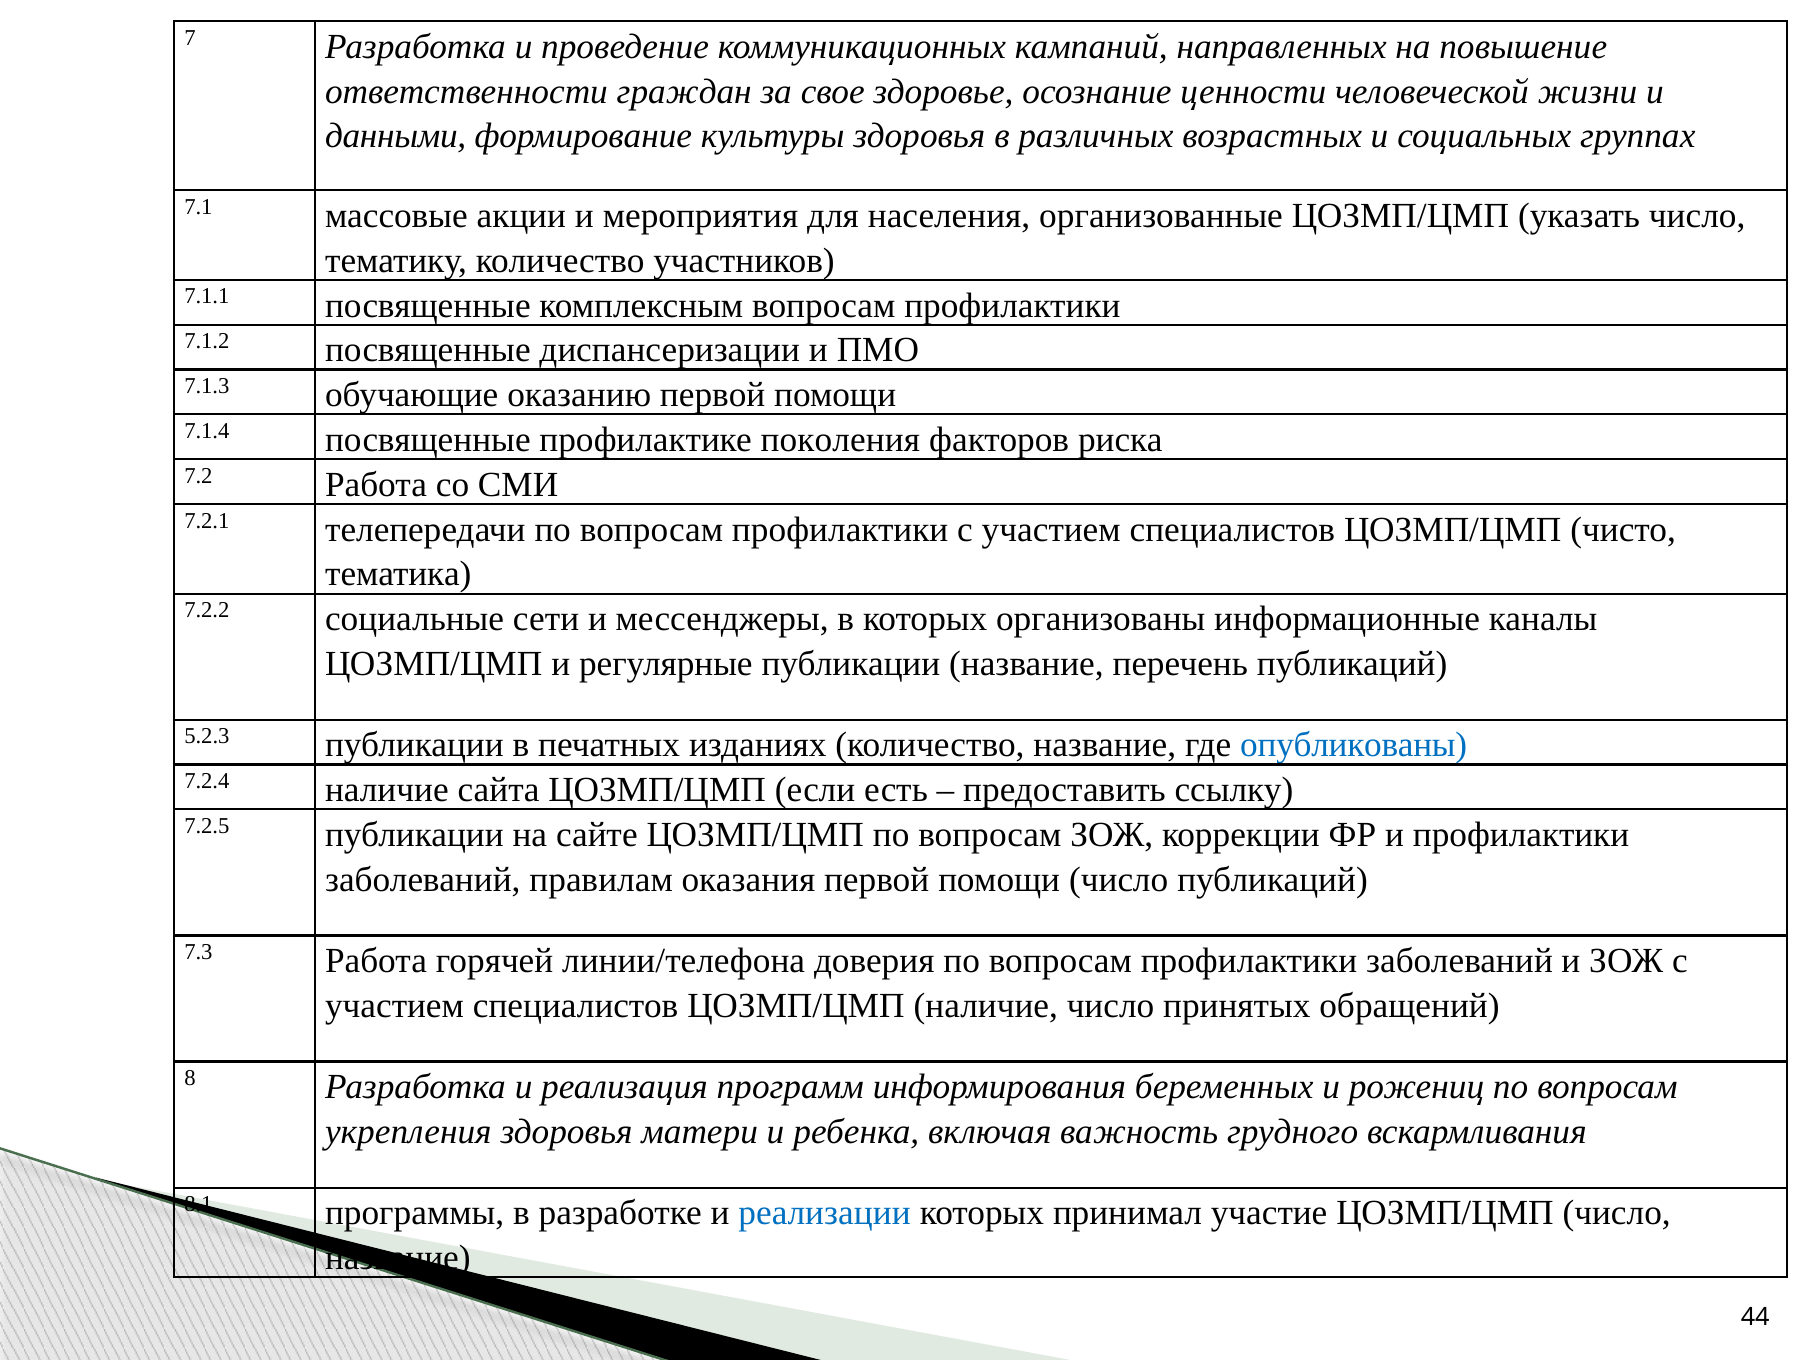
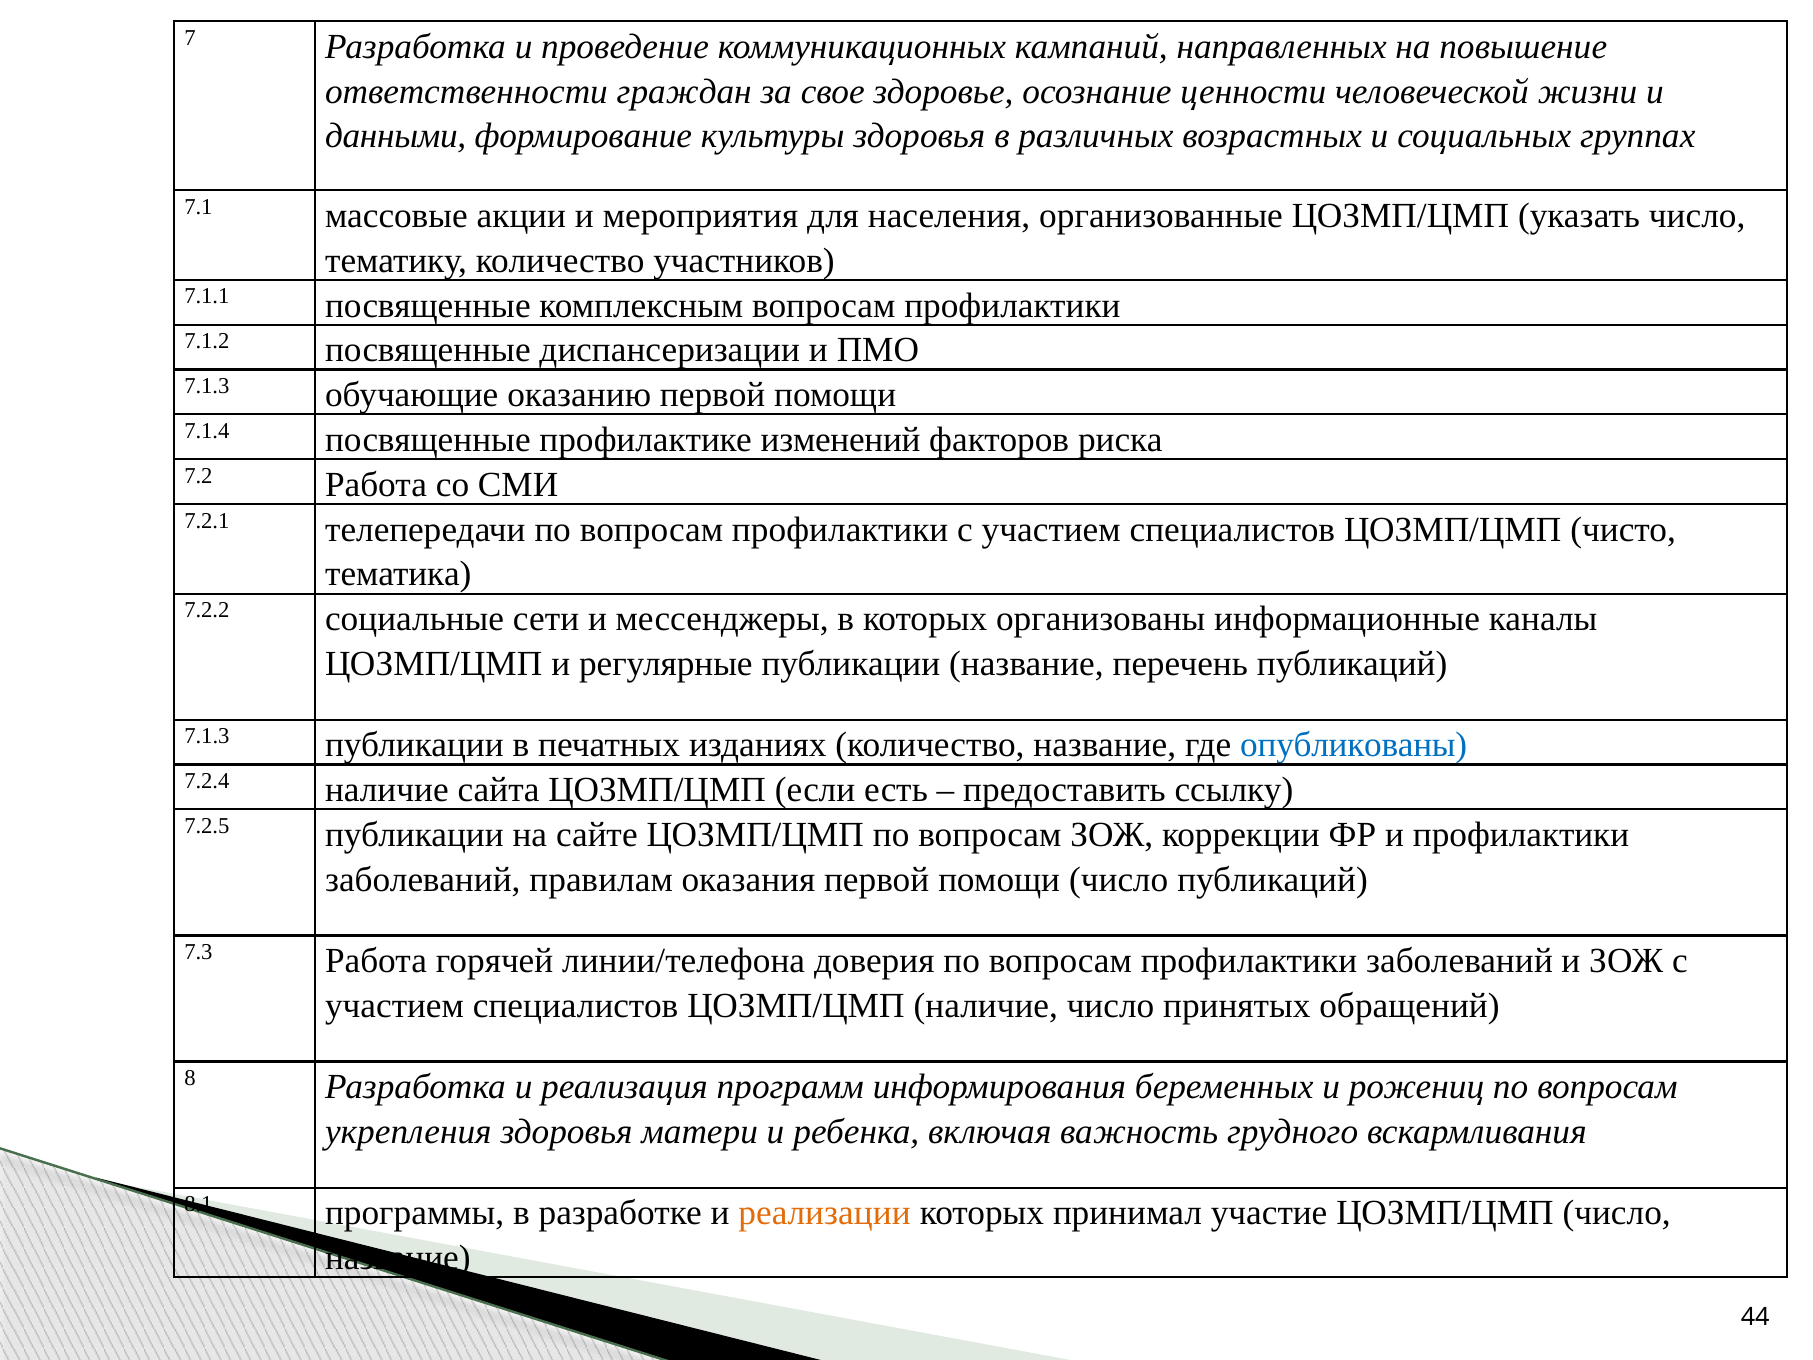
поколения: поколения -> изменений (841, 440)
5.2.3: 5.2.3 -> 7.1.3 (207, 736)
реализации colour: blue -> orange (825, 1213)
